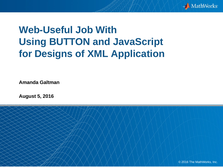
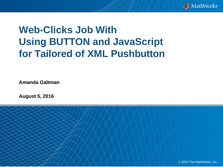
Web-Useful: Web-Useful -> Web-Clicks (46, 30)
Designs: Designs -> Tailored (54, 54)
Application: Application -> Pushbutton (138, 54)
